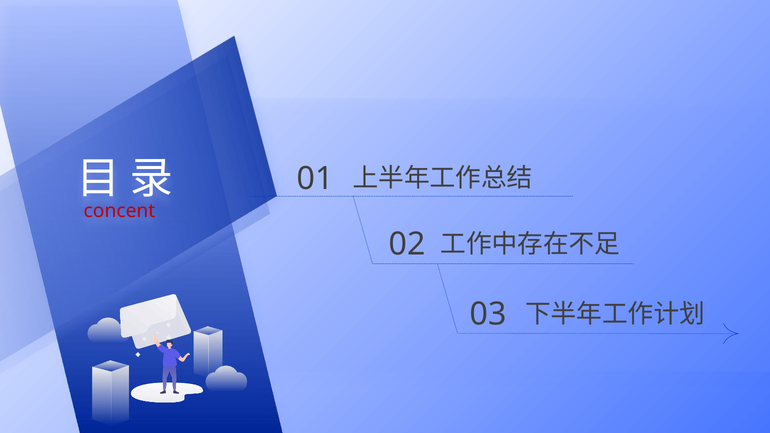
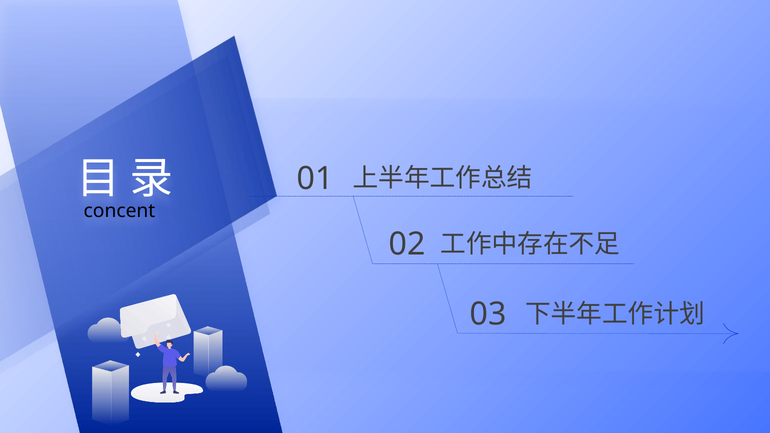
concent colour: red -> black (119, 211)
